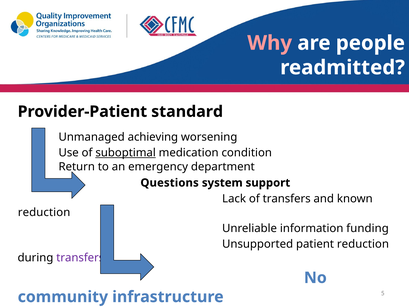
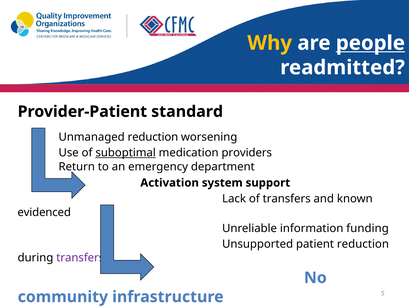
Why colour: pink -> yellow (270, 43)
people underline: none -> present (370, 43)
achieving: achieving -> reduction (153, 137)
condition: condition -> providers (247, 153)
Questions: Questions -> Activation (170, 183)
reduction: reduction -> evidenced (44, 212)
